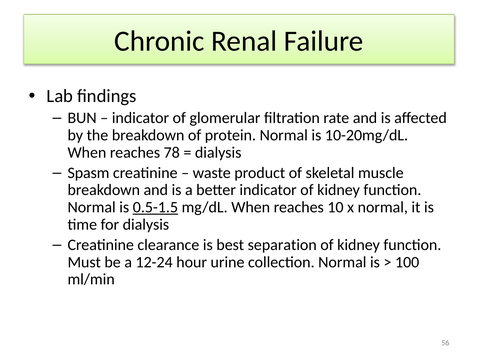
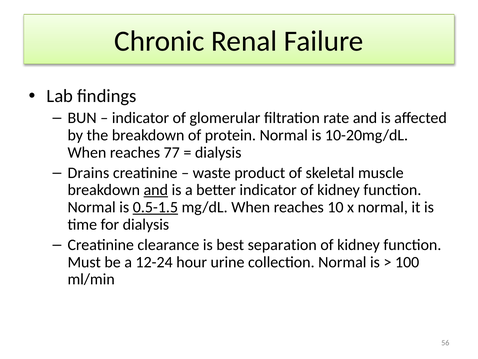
78: 78 -> 77 (172, 152)
Spasm: Spasm -> Drains (88, 173)
and underline: none -> present (156, 190)
